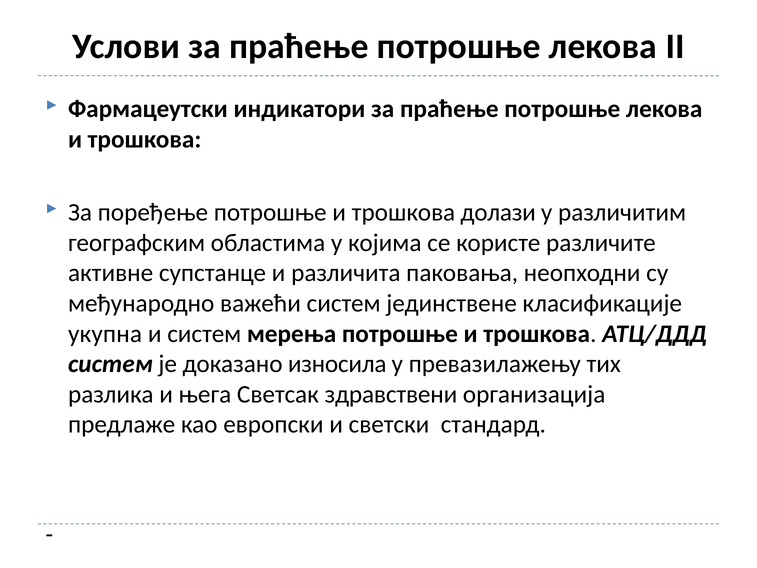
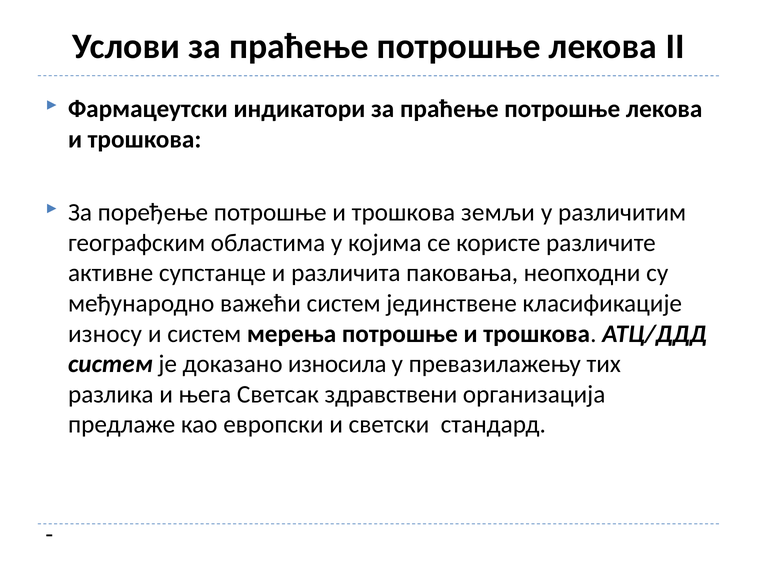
долази: долази -> земљи (498, 212)
укупна: укупна -> износу (105, 334)
